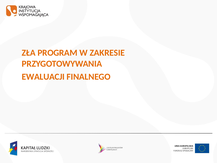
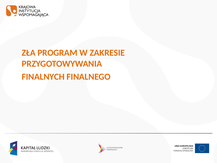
EWALUACJI: EWALUACJI -> FINALNYCH (43, 77)
